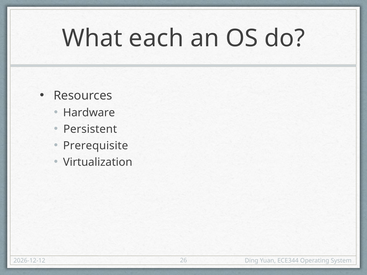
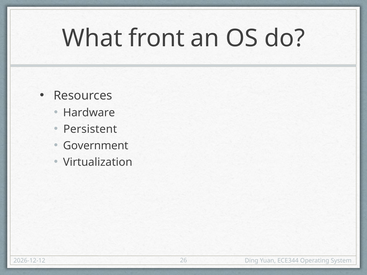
each: each -> front (157, 38)
Prerequisite: Prerequisite -> Government (96, 146)
